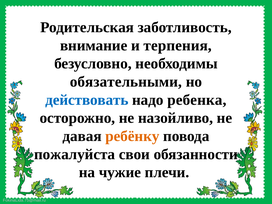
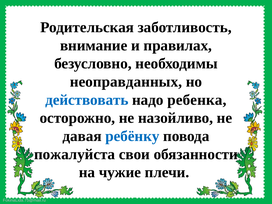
терпения: терпения -> правилах (178, 45)
обязательными: обязательными -> неоправданных (126, 82)
ребёнку colour: orange -> blue (132, 136)
